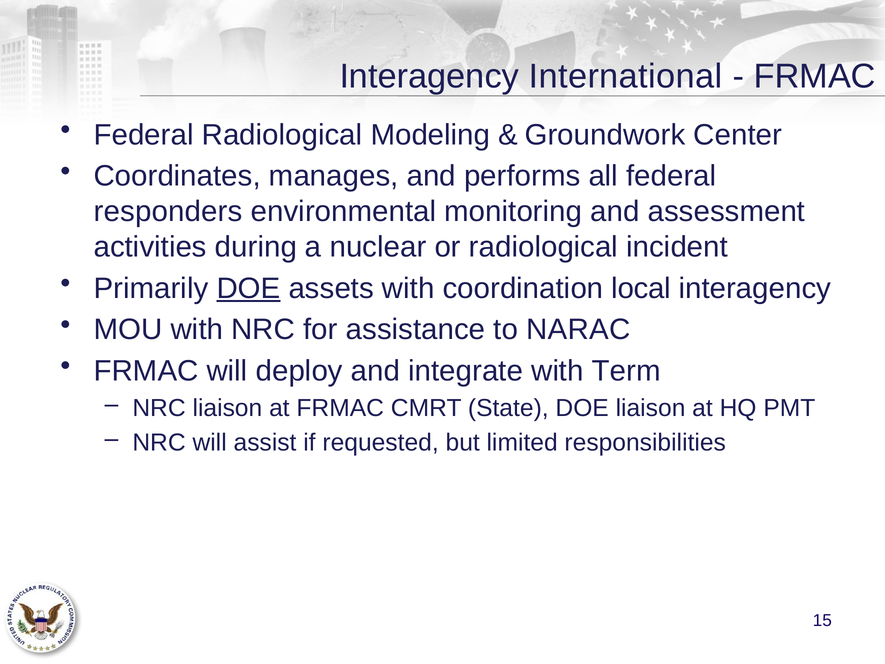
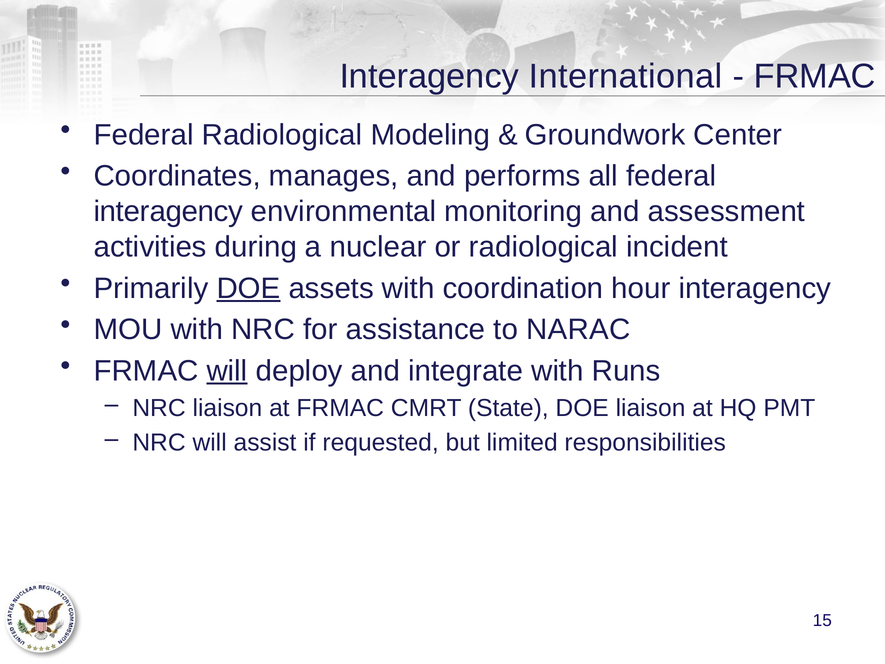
responders: responders -> interagency (168, 212)
local: local -> hour (641, 288)
will underline: none -> present (227, 371)
Term: Term -> Runs (626, 371)
